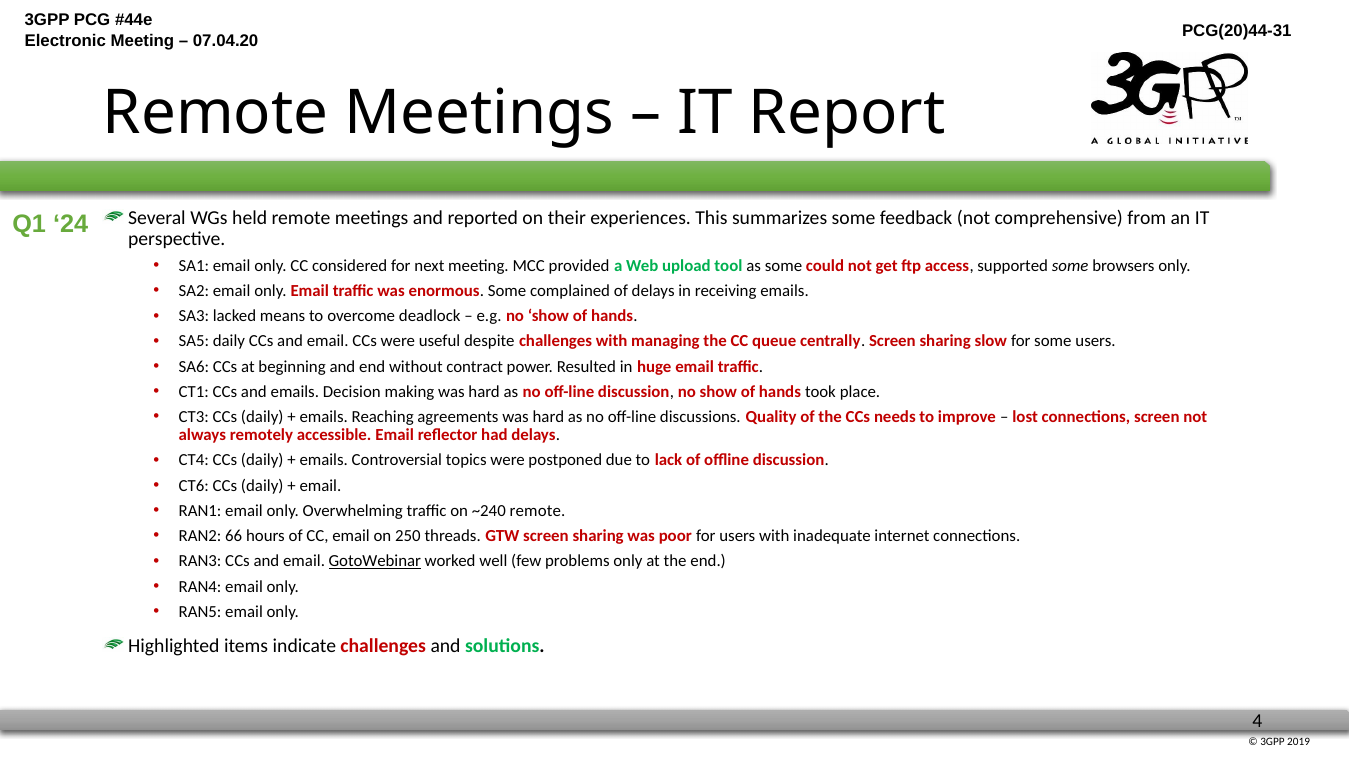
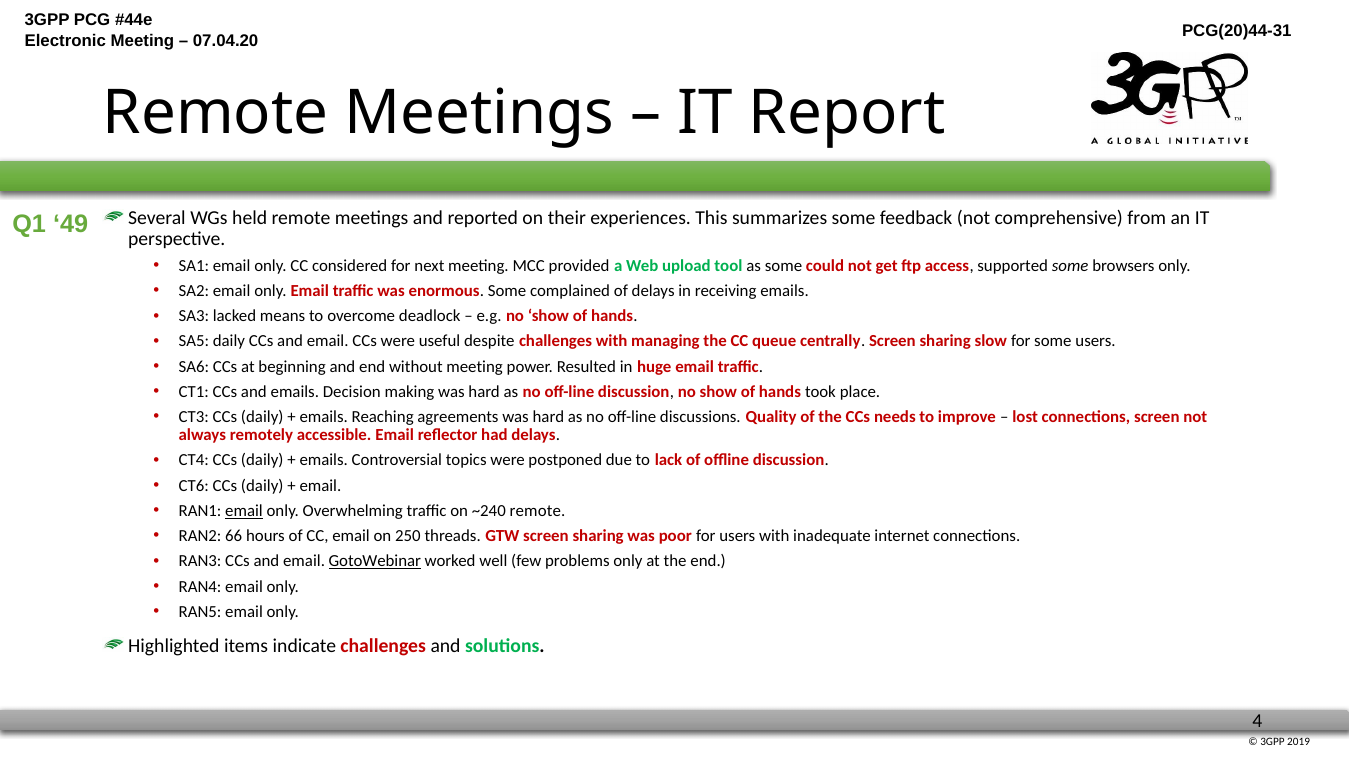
24: 24 -> 49 (71, 224)
without contract: contract -> meeting (475, 366)
email underline: none -> present (244, 511)
